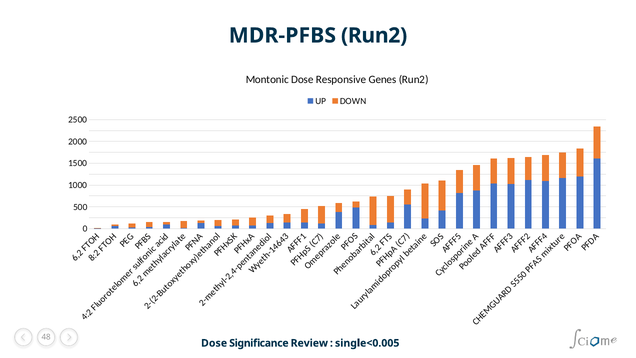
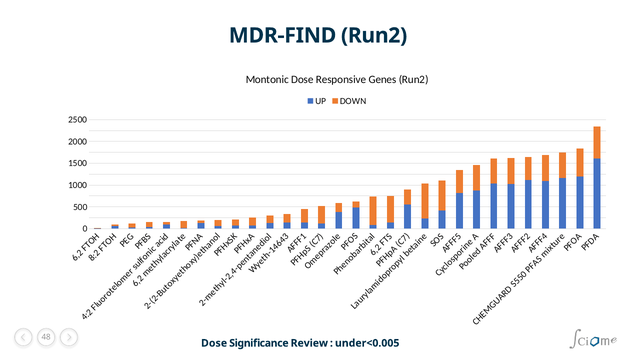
MDR-PFBS: MDR-PFBS -> MDR-FIND (283, 35)
single<0.005: single<0.005 -> under<0.005 (367, 343)
